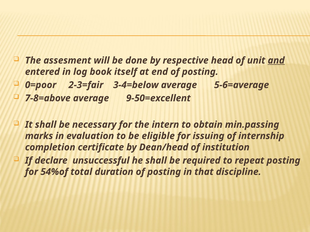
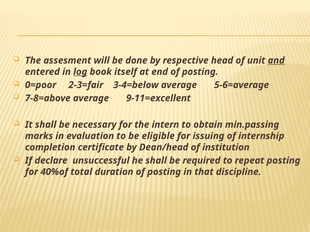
log underline: none -> present (80, 72)
9-50=excellent: 9-50=excellent -> 9-11=excellent (158, 98)
54%of: 54%of -> 40%of (54, 172)
